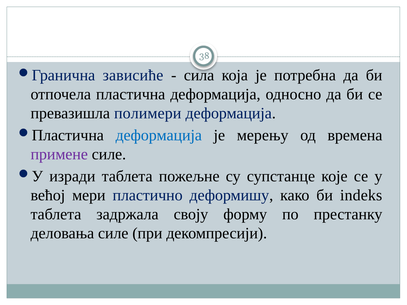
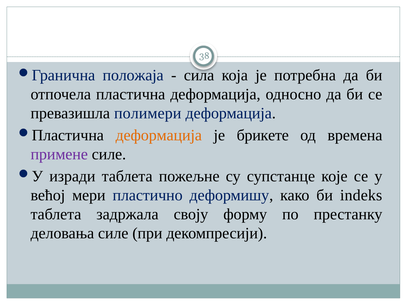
зависиће: зависиће -> положаја (133, 75)
деформација colour: blue -> orange (159, 135)
мерењу: мерењу -> брикете (263, 135)
